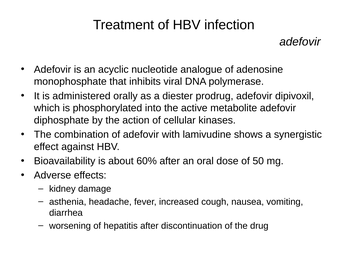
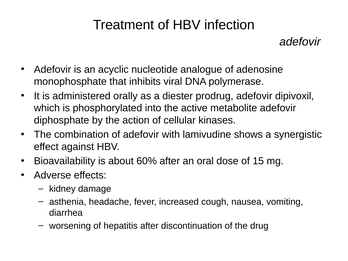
50: 50 -> 15 (258, 161)
